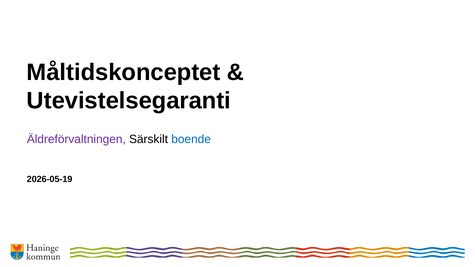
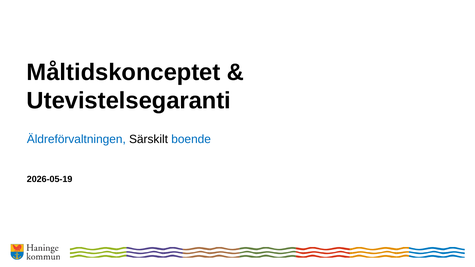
Äldreförvaltningen colour: purple -> blue (76, 139)
